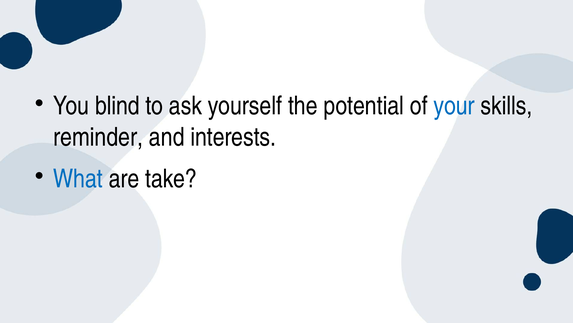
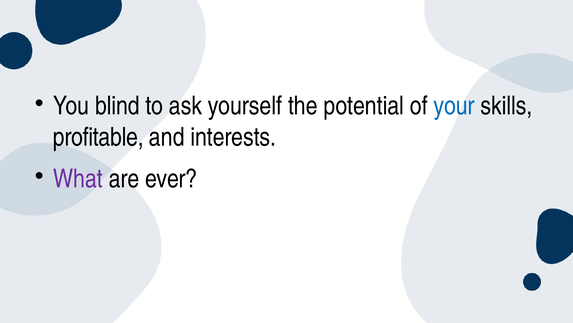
reminder: reminder -> profitable (98, 137)
What colour: blue -> purple (78, 178)
take: take -> ever (171, 178)
